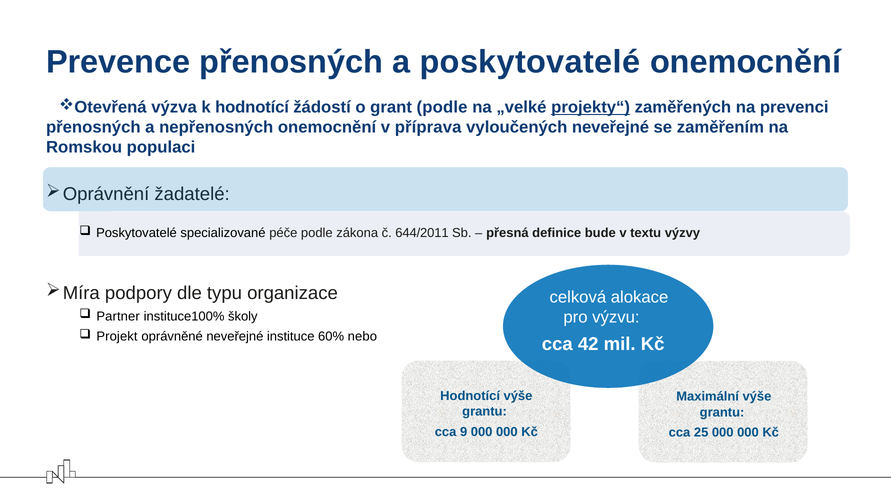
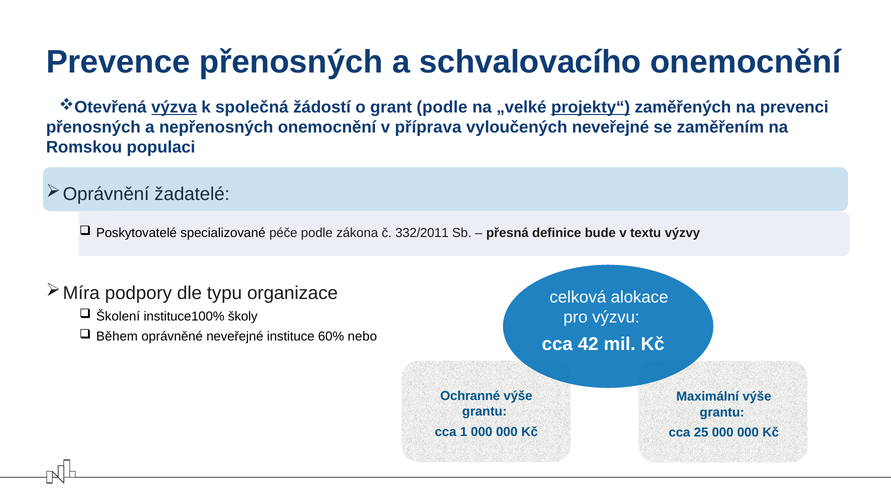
a poskytovatelé: poskytovatelé -> schvalovacího (530, 62)
výzva underline: none -> present (174, 107)
k hodnotící: hodnotící -> společná (252, 107)
644/2011: 644/2011 -> 332/2011 (422, 233)
Partner: Partner -> Školení (118, 316)
Projekt: Projekt -> Během (117, 337)
Hodnotící: Hodnotící -> Ochranné (470, 396)
9: 9 -> 1 (464, 432)
